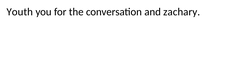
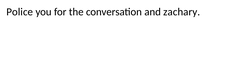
Youth: Youth -> Police (20, 12)
